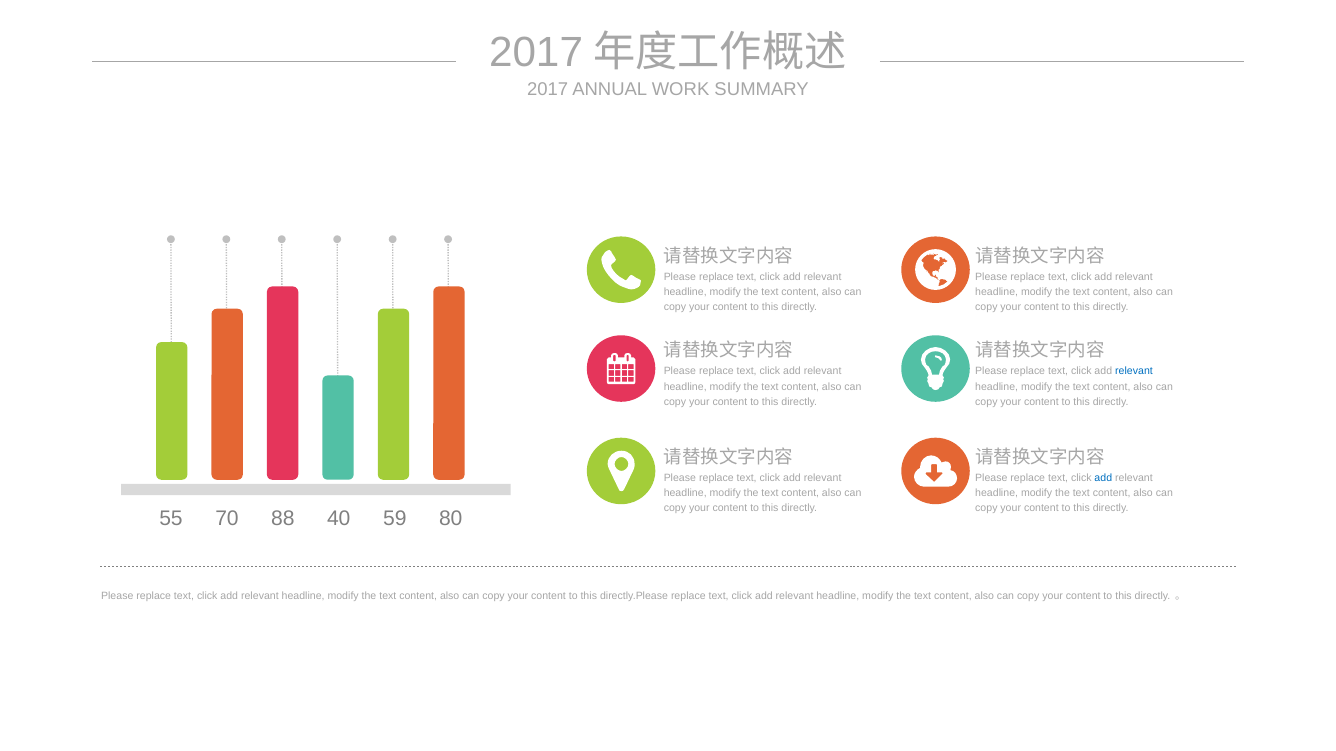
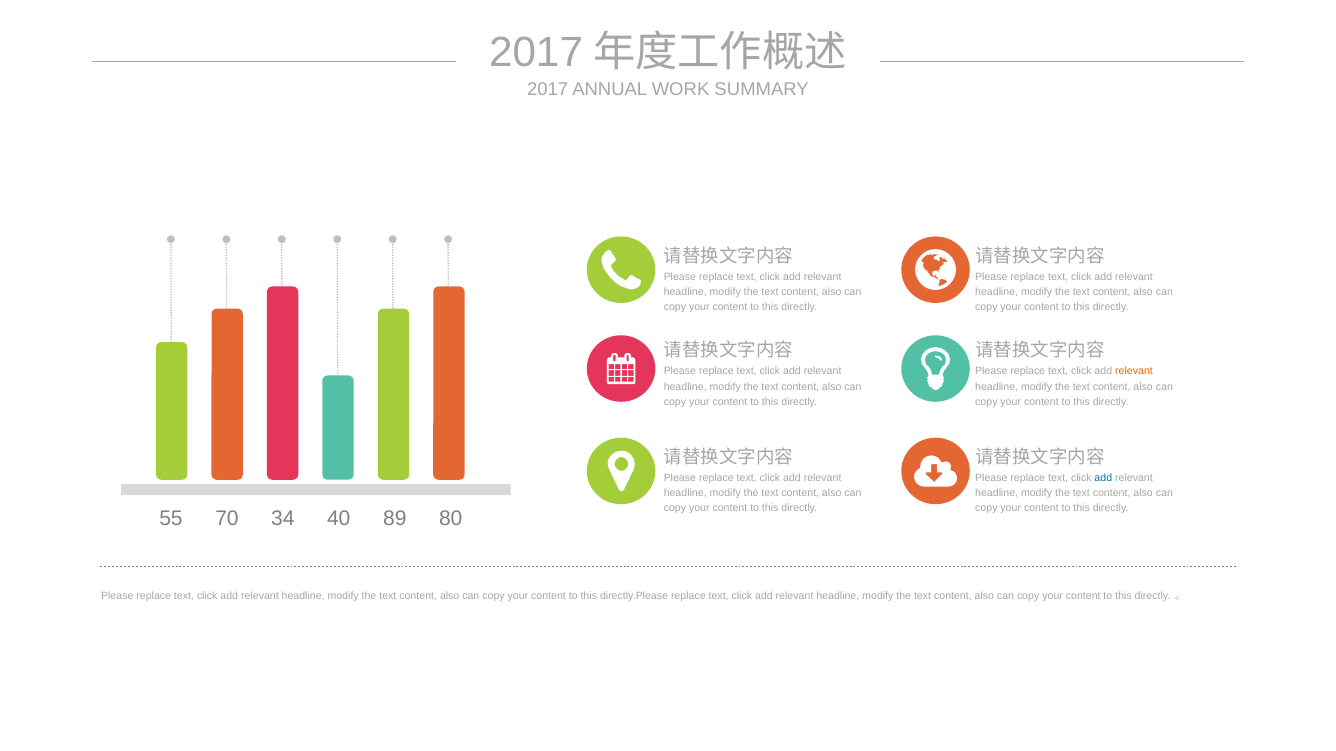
relevant colour: blue -> orange (1134, 372)
88: 88 -> 34 (283, 519)
59: 59 -> 89 (395, 519)
